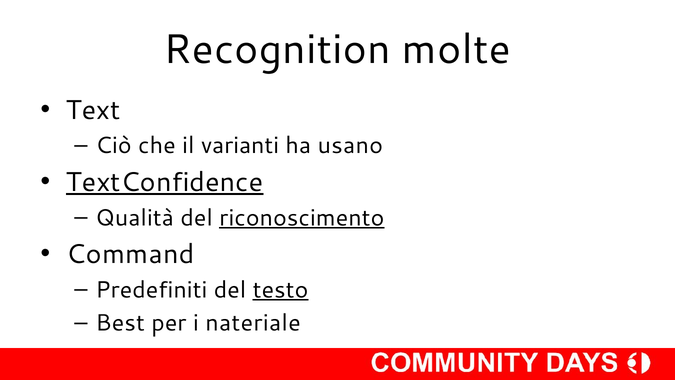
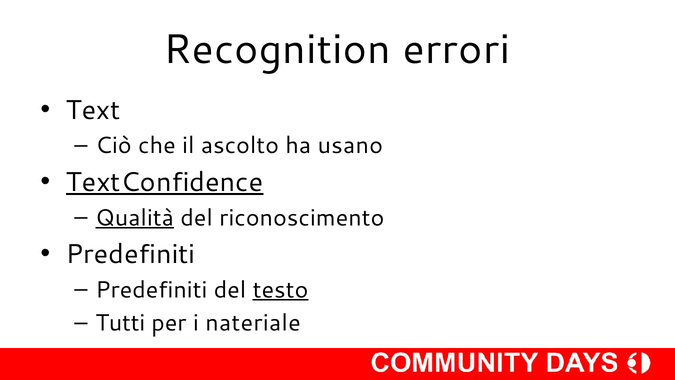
molte: molte -> errori (456, 50)
varianti: varianti -> ascolto (240, 146)
Qualità underline: none -> present (135, 218)
riconoscimento underline: present -> none (302, 218)
Command: Command -> Predefiniti (131, 254)
Best: Best -> Tutti (120, 323)
